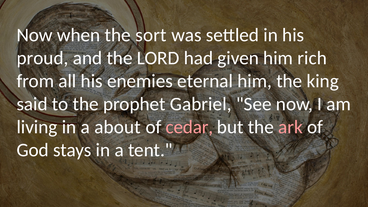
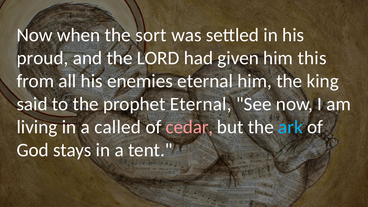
rich: rich -> this (312, 58)
prophet Gabriel: Gabriel -> Eternal (201, 104)
about: about -> called (118, 127)
ark colour: pink -> light blue (290, 127)
